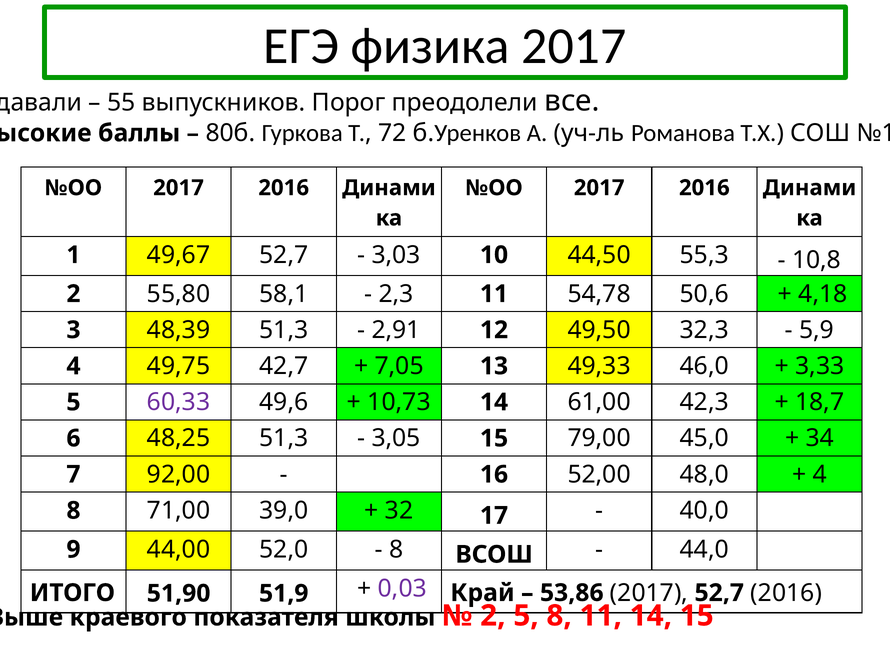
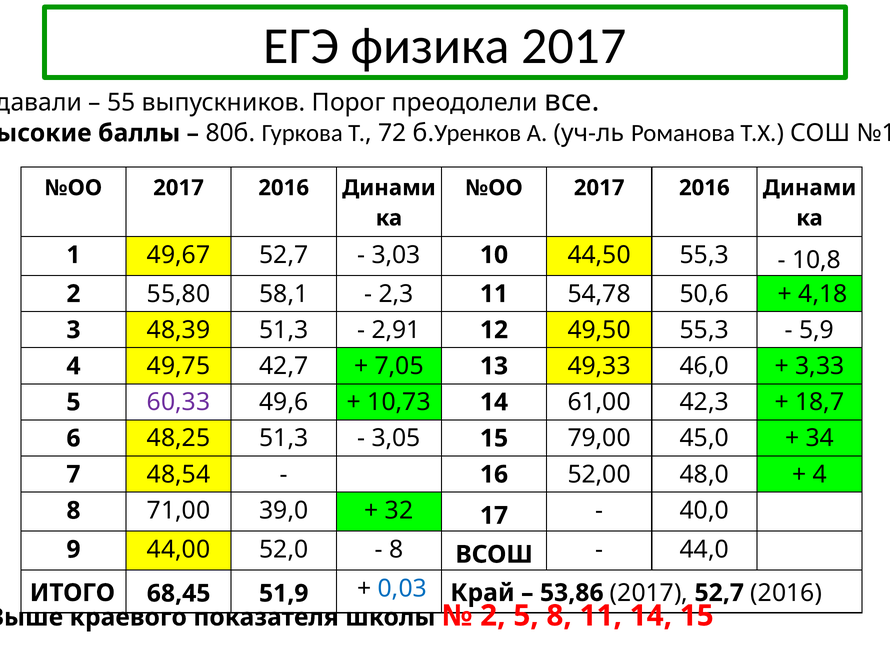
49,50 32,3: 32,3 -> 55,3 (704, 330)
92,00: 92,00 -> 48,54 (179, 474)
51,90: 51,90 -> 68,45 (179, 593)
0,03 colour: purple -> blue (402, 588)
